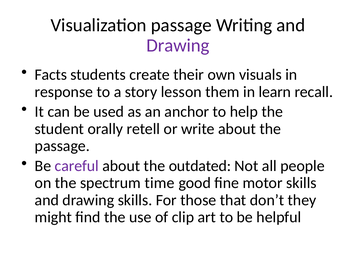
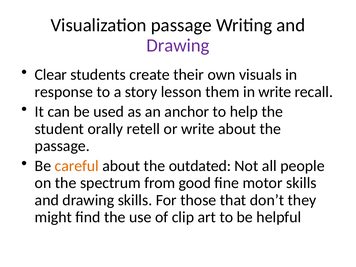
Facts: Facts -> Clear (51, 75)
in learn: learn -> write (275, 92)
careful colour: purple -> orange (77, 166)
time: time -> from (160, 183)
